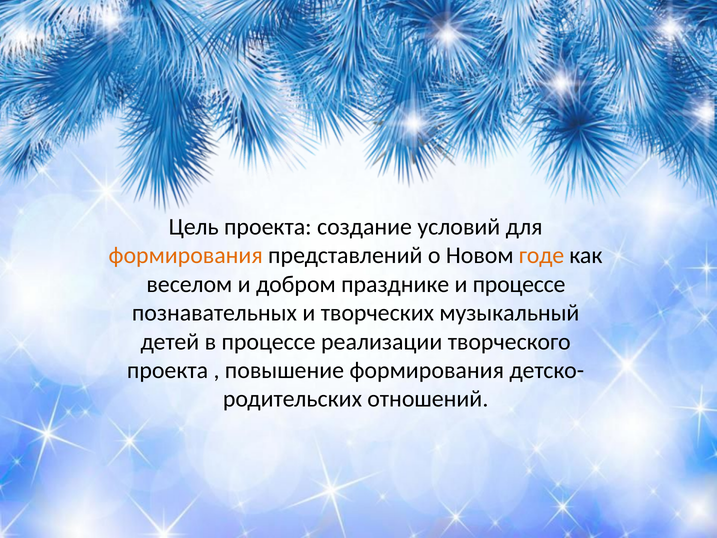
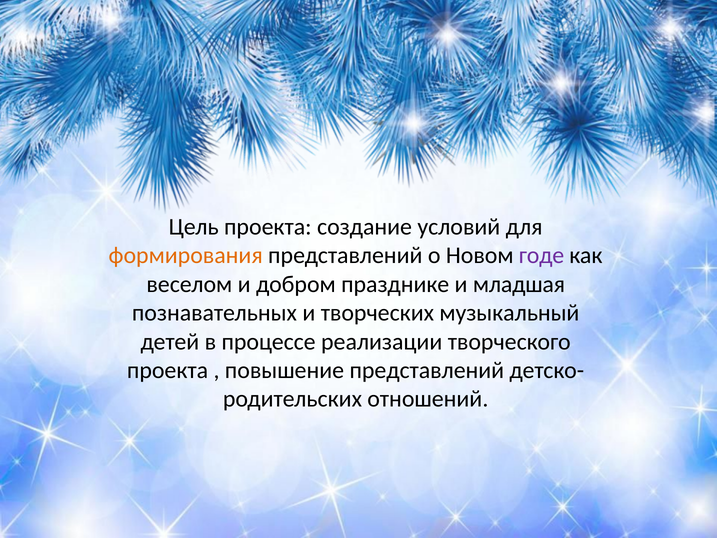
годе colour: orange -> purple (542, 255)
и процессе: процессе -> младшая (519, 284)
повышение формирования: формирования -> представлений (427, 370)
